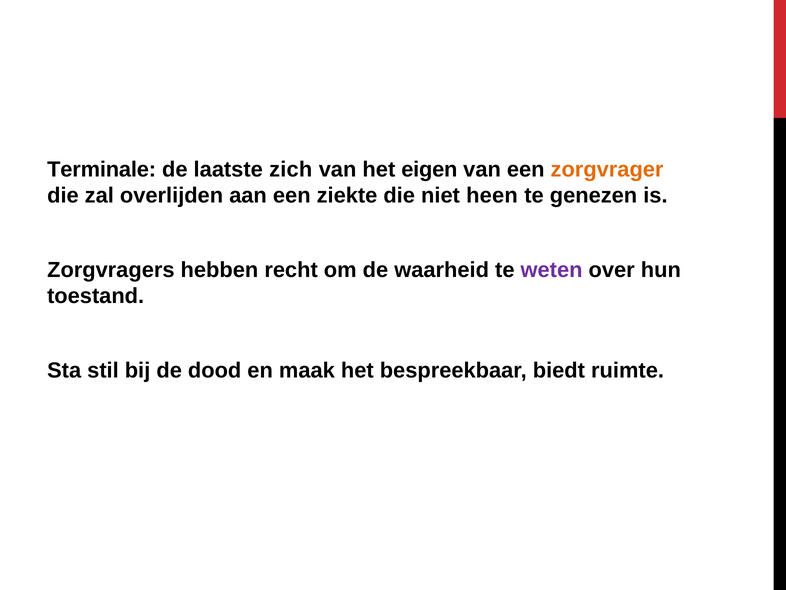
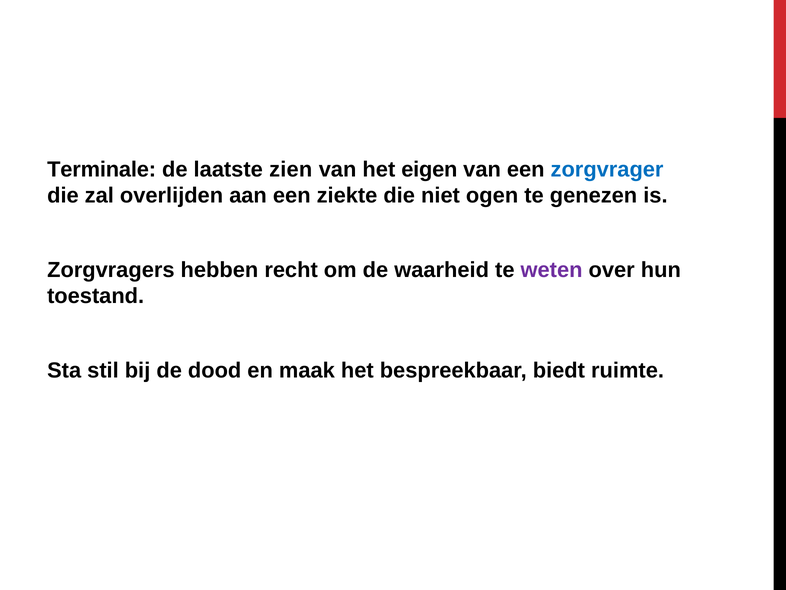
zich: zich -> zien (291, 169)
zorgvrager colour: orange -> blue (607, 169)
heen: heen -> ogen (492, 195)
